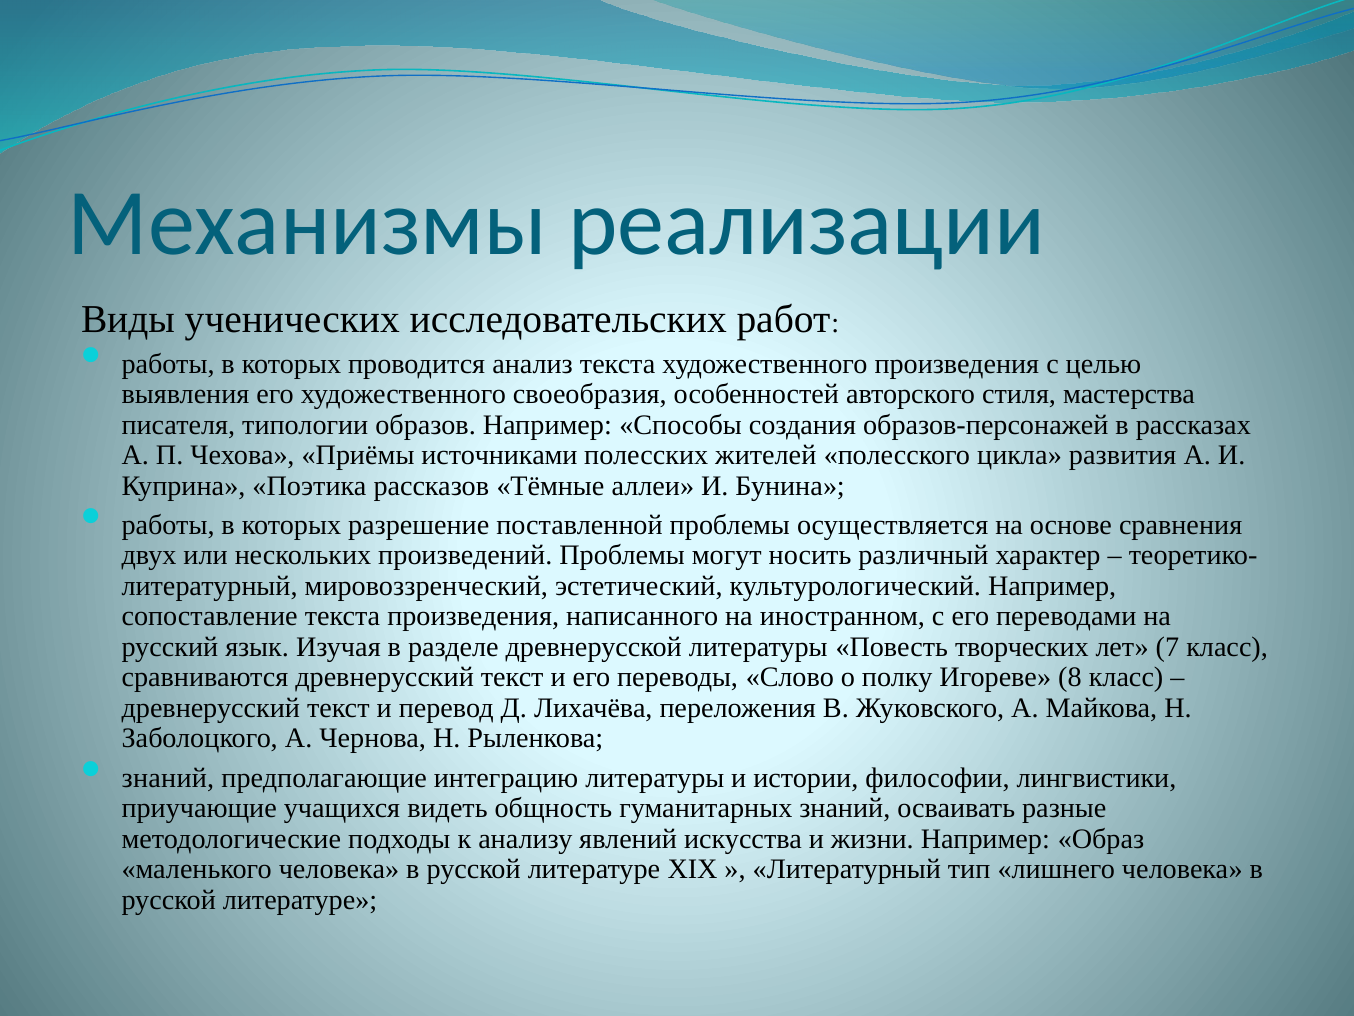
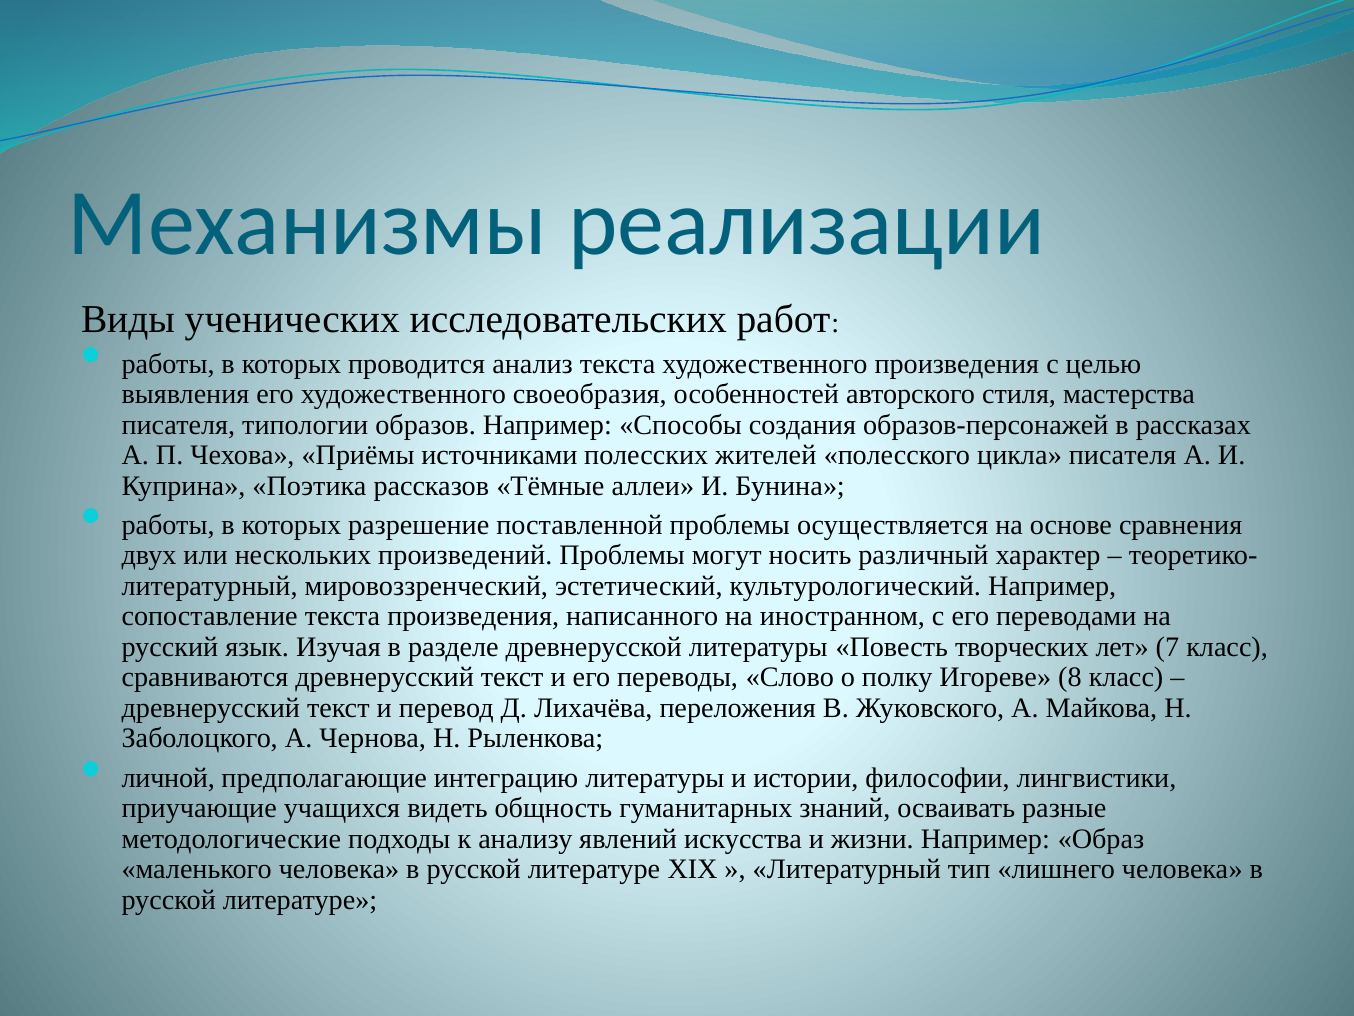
цикла развития: развития -> писателя (1123, 455)
знаний: знаний -> личной (168, 777)
